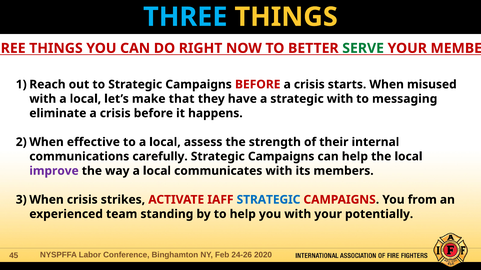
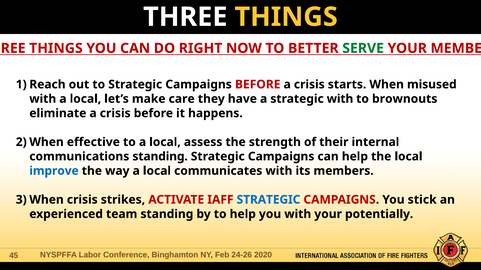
THREE colour: light blue -> white (185, 17)
that: that -> care (182, 99)
messaging: messaging -> brownouts (405, 99)
communications carefully: carefully -> standing (160, 157)
improve colour: purple -> blue (54, 171)
from: from -> stick (422, 200)
